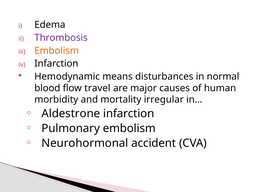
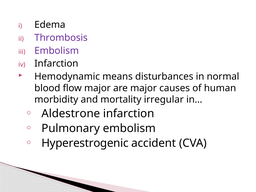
Embolism colour: orange -> purple (57, 51)
flow travel: travel -> major (97, 88)
Neurohormonal: Neurohormonal -> Hyperestrogenic (85, 143)
